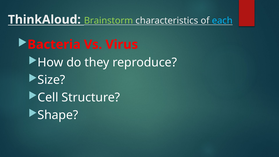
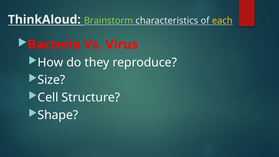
each colour: light blue -> yellow (222, 21)
